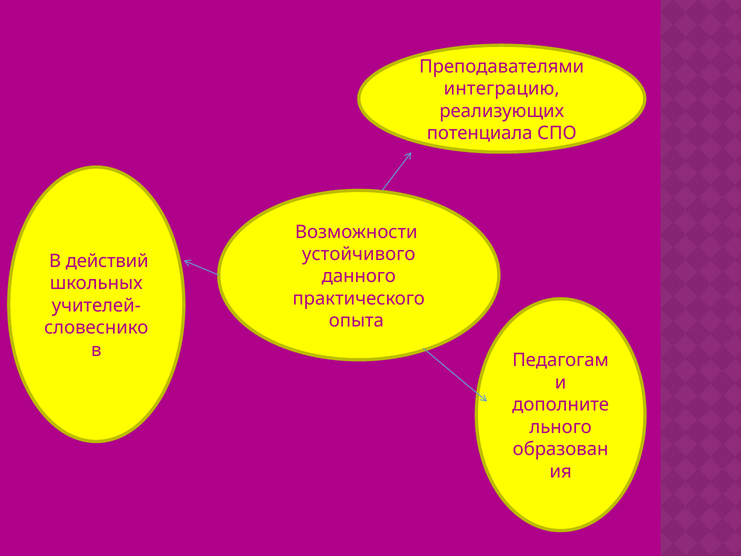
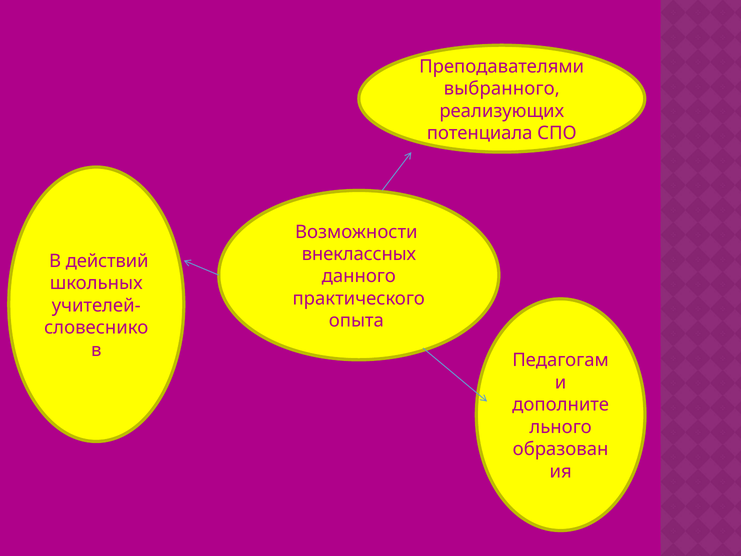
интеграцию: интеграцию -> выбранного (502, 89)
устойчивого: устойчивого -> внеклассных (359, 254)
